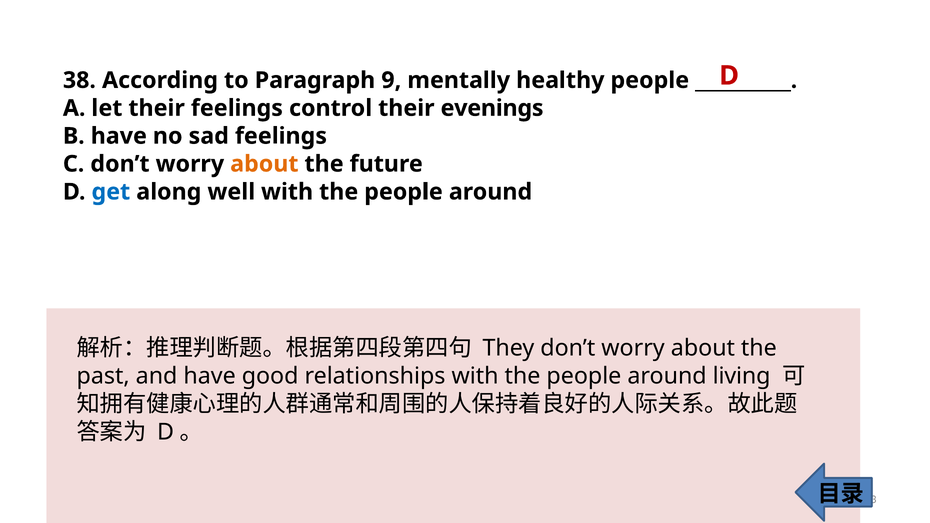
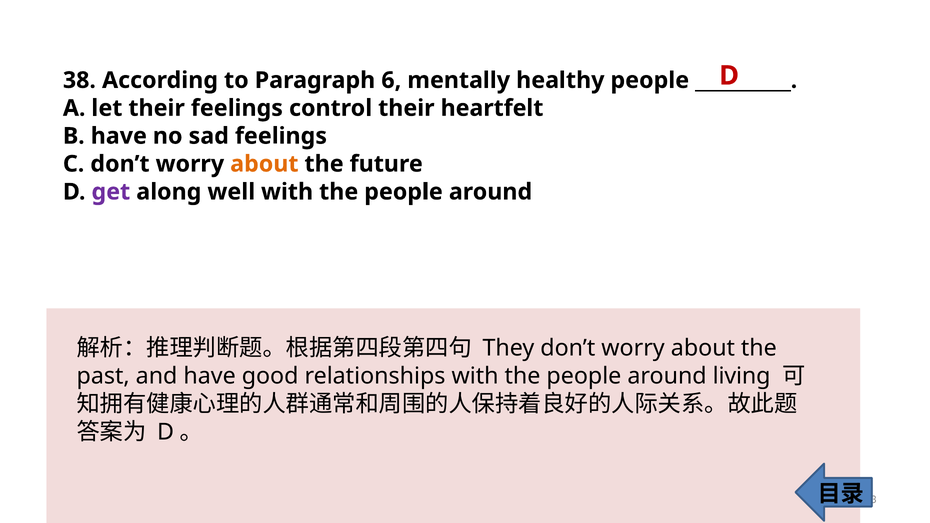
9: 9 -> 6 (391, 80)
evenings: evenings -> heartfelt (492, 108)
get colour: blue -> purple (111, 192)
